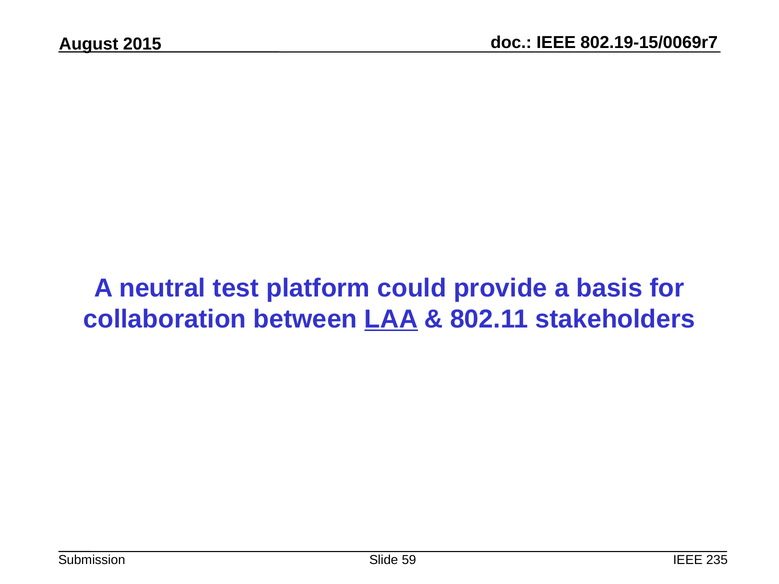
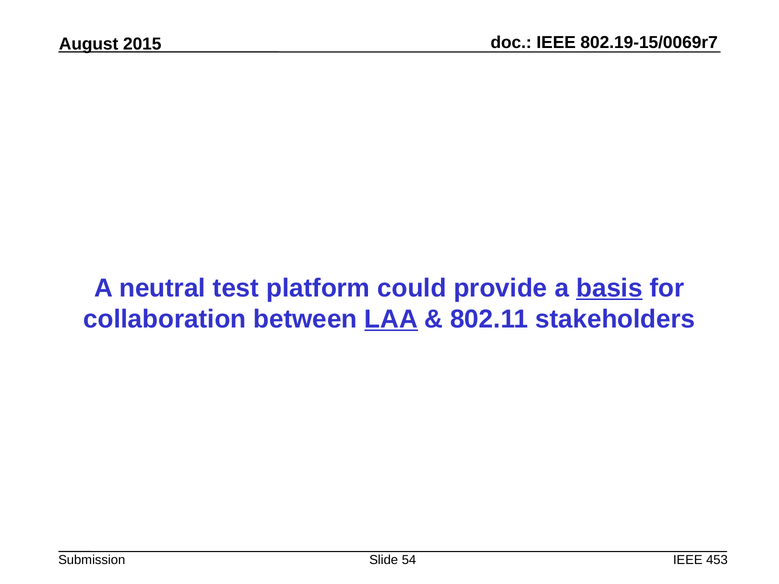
basis underline: none -> present (609, 288)
59: 59 -> 54 (409, 560)
235: 235 -> 453 (717, 560)
